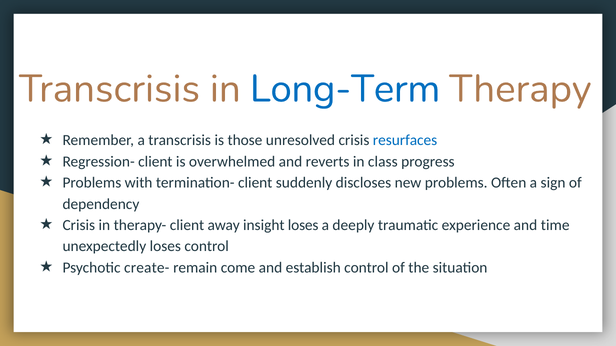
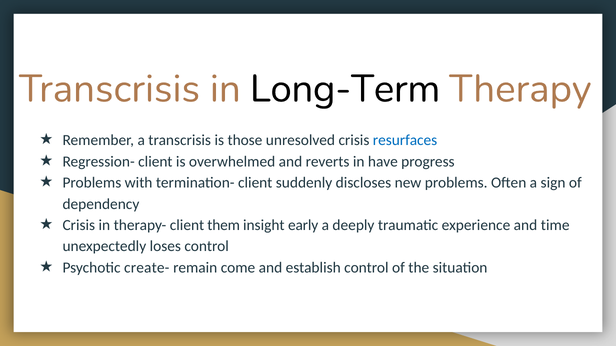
Long-Term colour: blue -> black (345, 89)
class: class -> have (383, 162)
away: away -> them (224, 226)
insight loses: loses -> early (303, 226)
